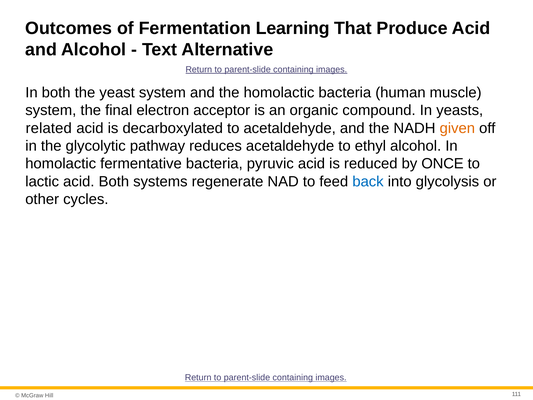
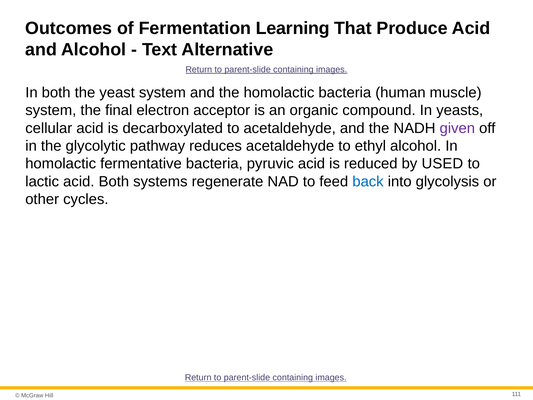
related: related -> cellular (49, 128)
given colour: orange -> purple (457, 128)
ONCE: ONCE -> USED (442, 164)
